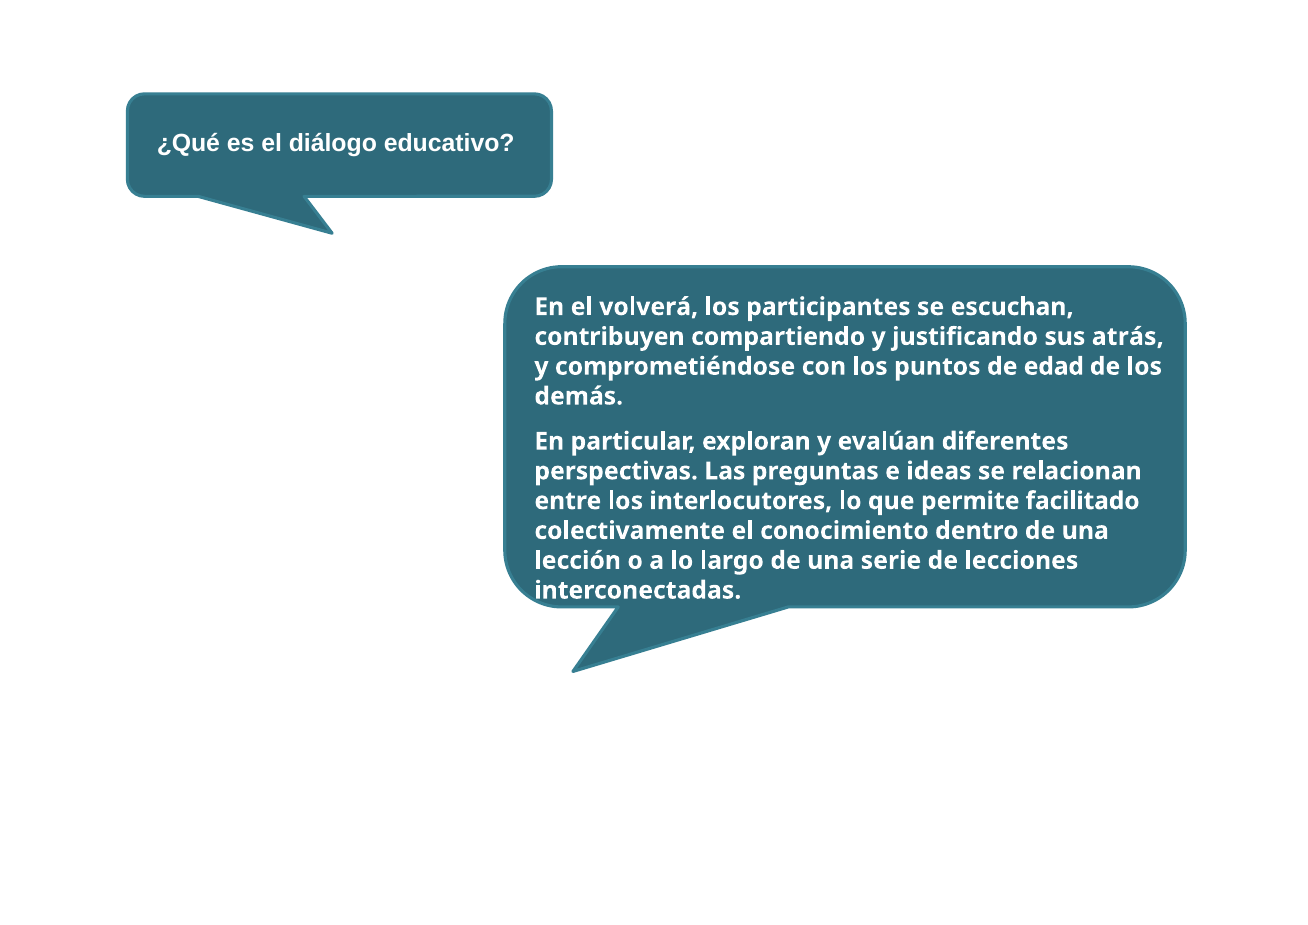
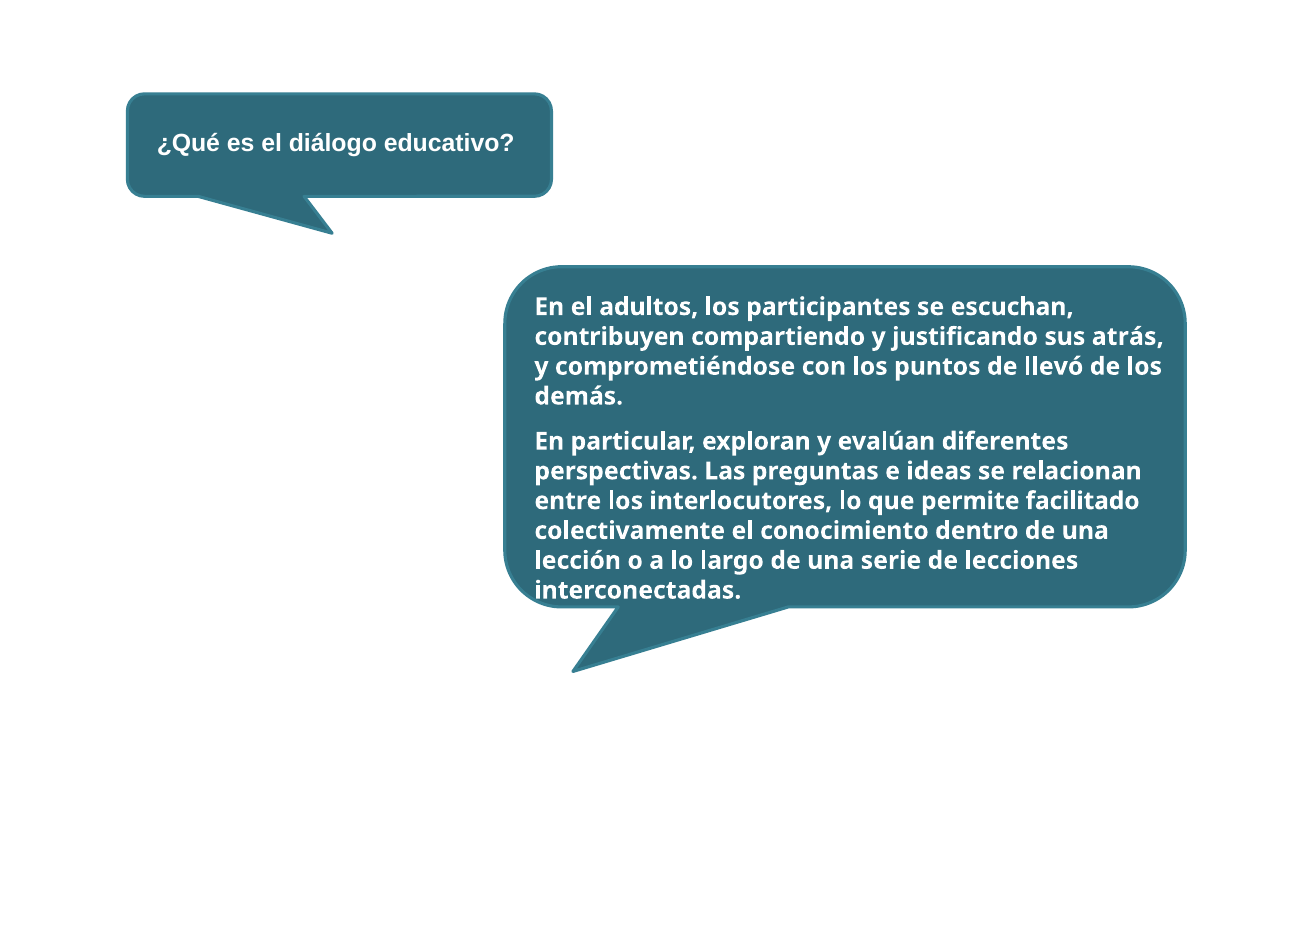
volverá: volverá -> adultos (649, 307)
edad: edad -> llevó (1054, 367)
